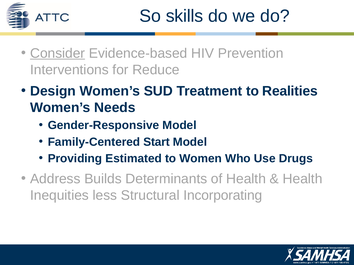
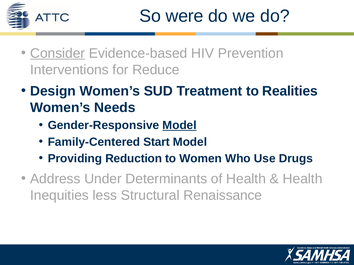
skills: skills -> were (185, 16)
Model underline: none -> present (180, 126)
Estimated: Estimated -> Reduction (134, 159)
Builds: Builds -> Under (103, 179)
Incorporating: Incorporating -> Renaissance (223, 196)
